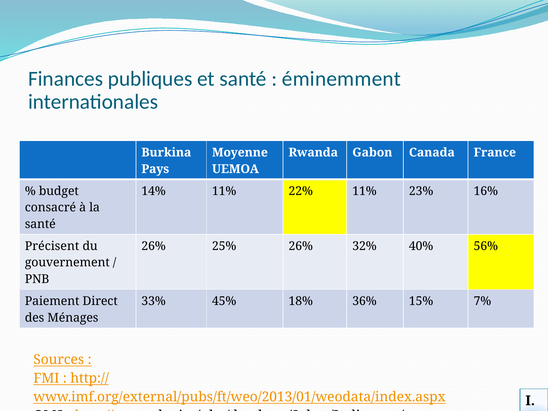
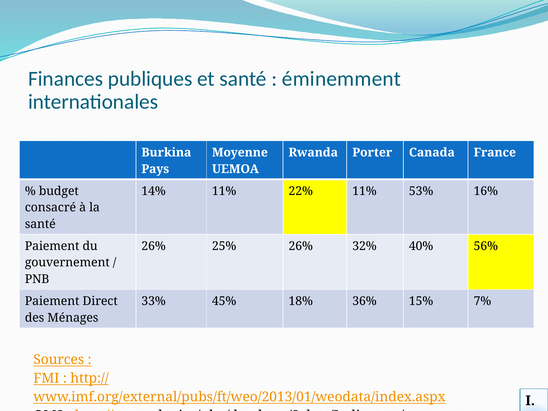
Gabon: Gabon -> Porter (372, 152)
23%: 23% -> 53% (421, 191)
Précisent: Précisent -> Paiement (52, 246)
